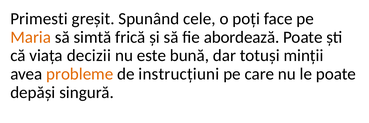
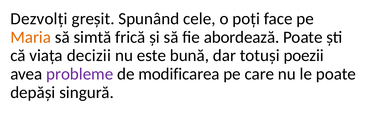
Primesti: Primesti -> Dezvolți (39, 19)
minții: minții -> poezii (304, 56)
probleme colour: orange -> purple (80, 74)
instrucțiuni: instrucțiuni -> modificarea (179, 74)
